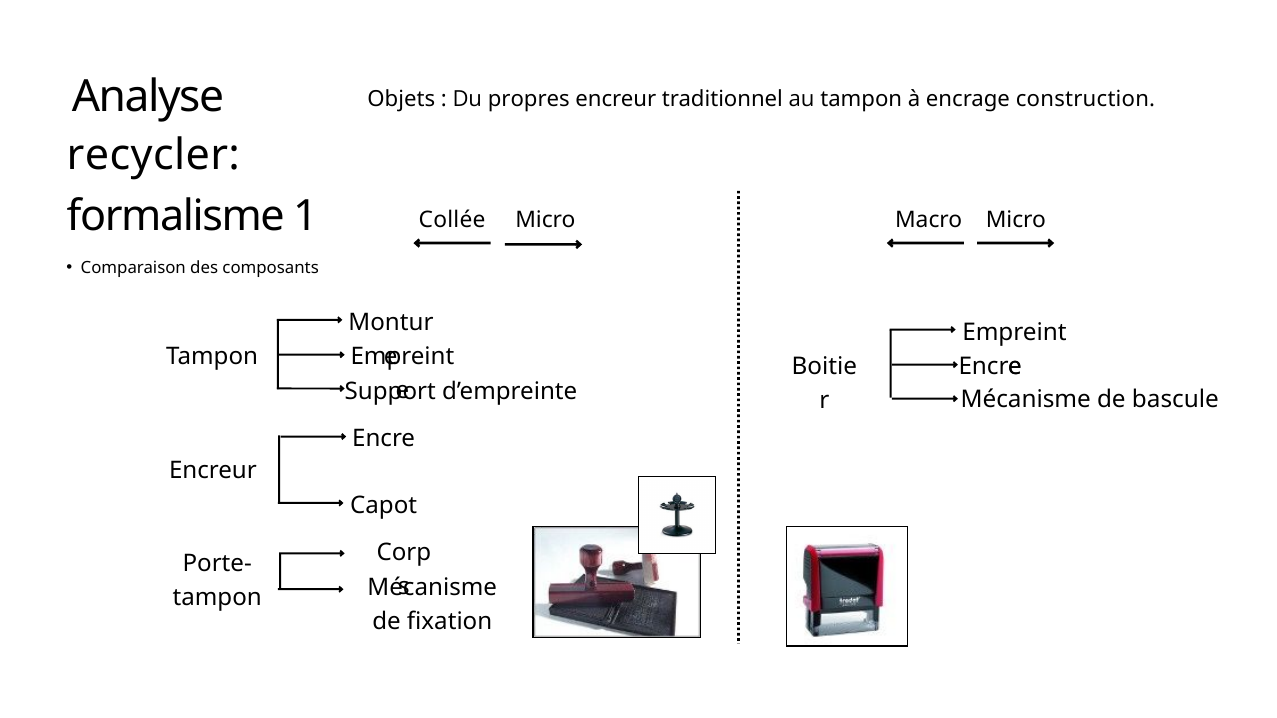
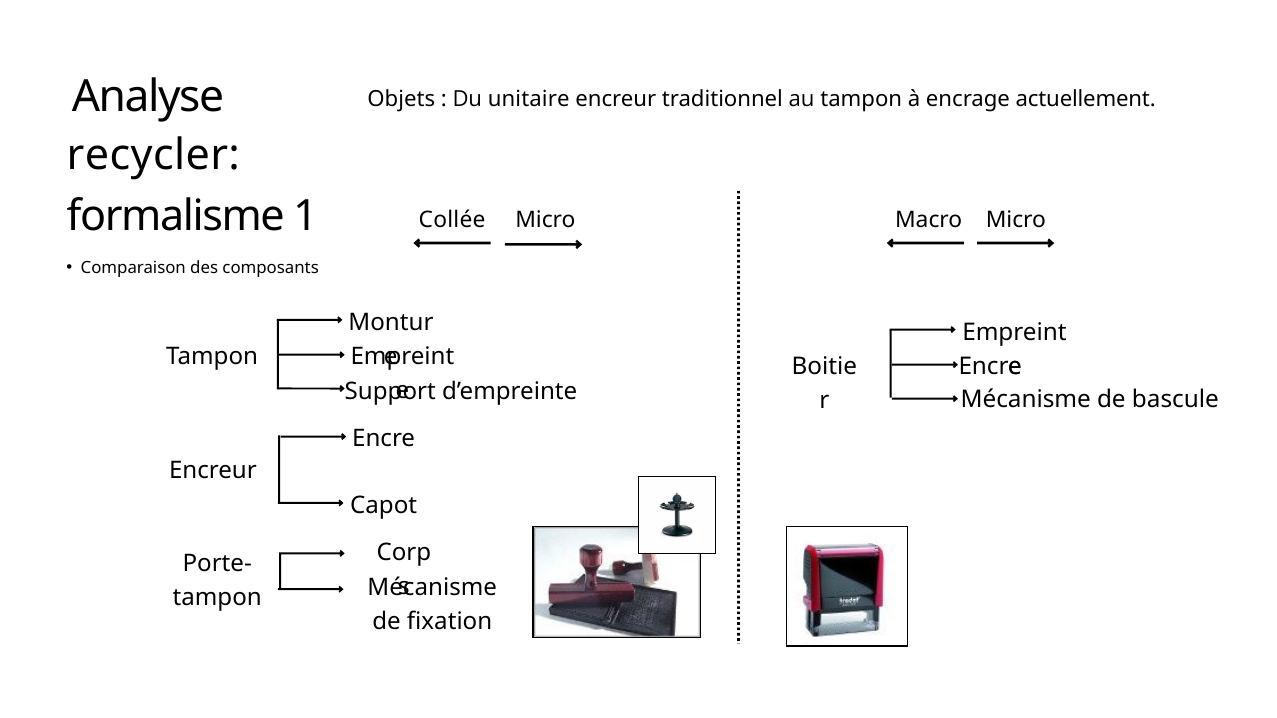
propres: propres -> unitaire (529, 100)
construction: construction -> actuellement (1086, 100)
